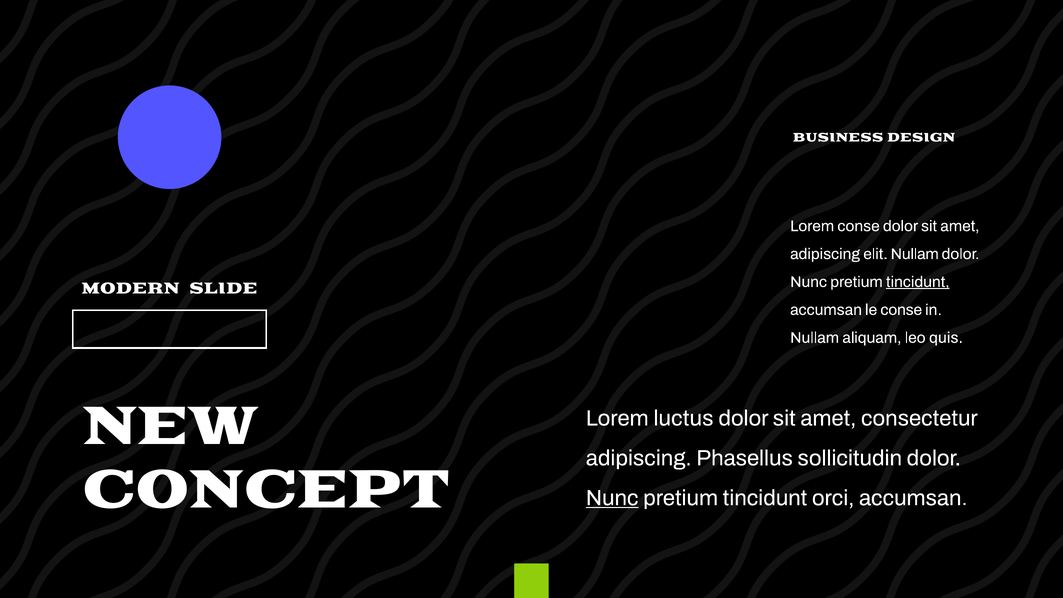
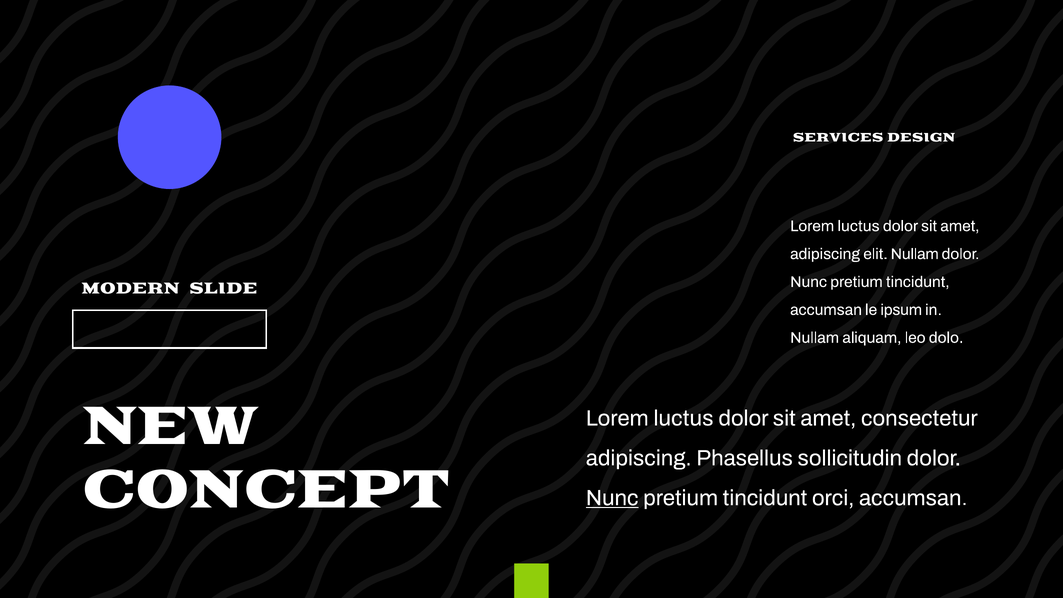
BUSINESS: BUSINESS -> SERVICES (838, 138)
conse: conse -> luctus (858, 226)
tincidunt underline: present -> none (918, 282)
le conse: conse -> ipsum (901, 310)
quis: quis -> dolo (946, 338)
